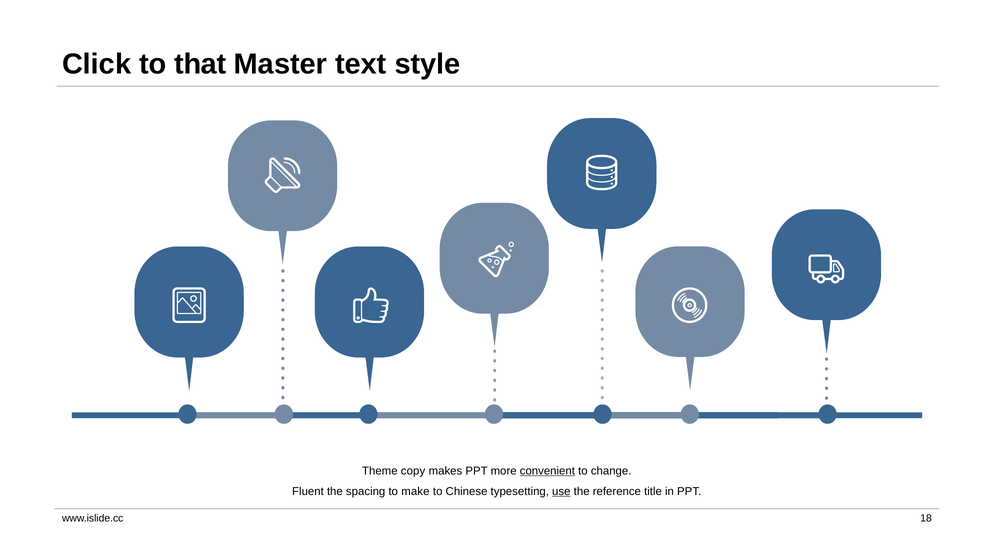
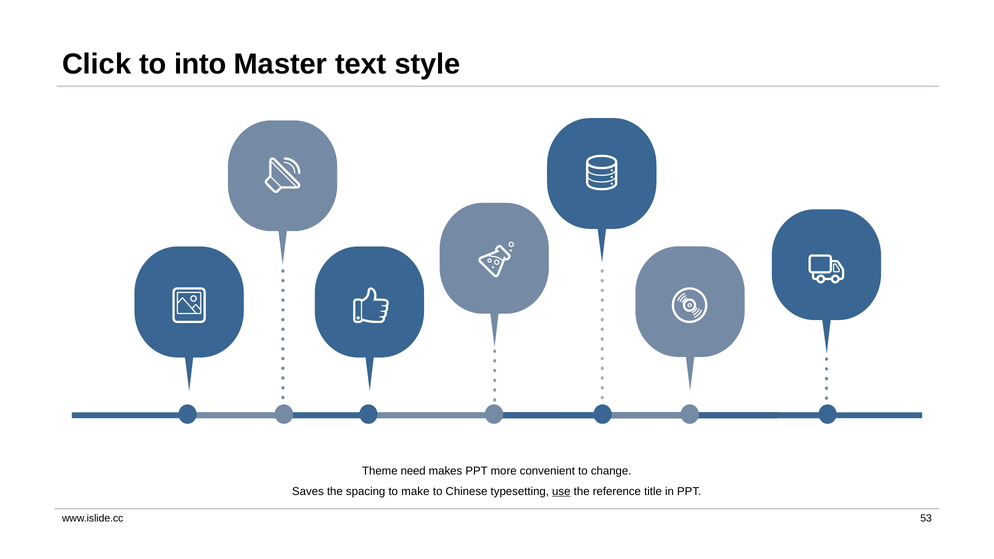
that: that -> into (200, 64)
copy: copy -> need (413, 471)
convenient underline: present -> none (547, 471)
Fluent: Fluent -> Saves (308, 491)
18: 18 -> 53 (926, 519)
